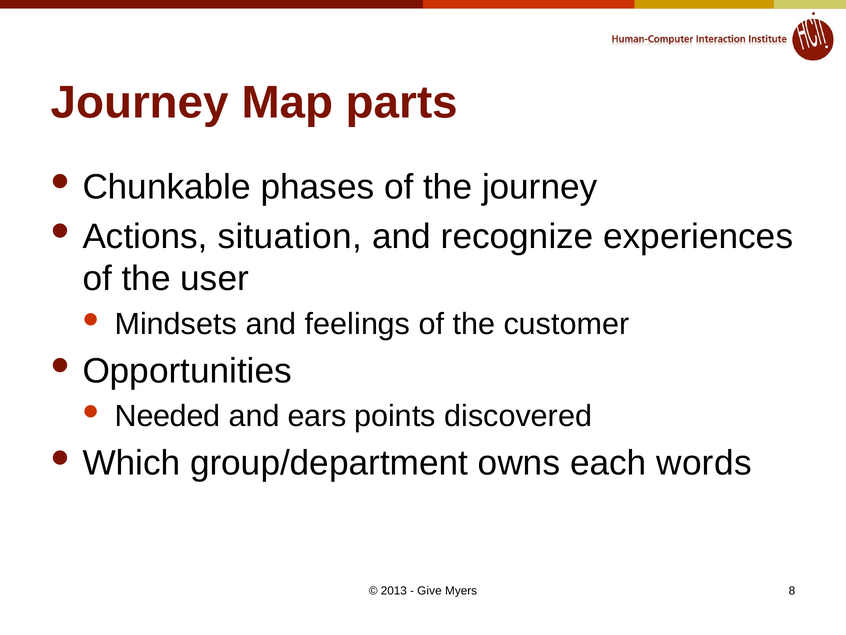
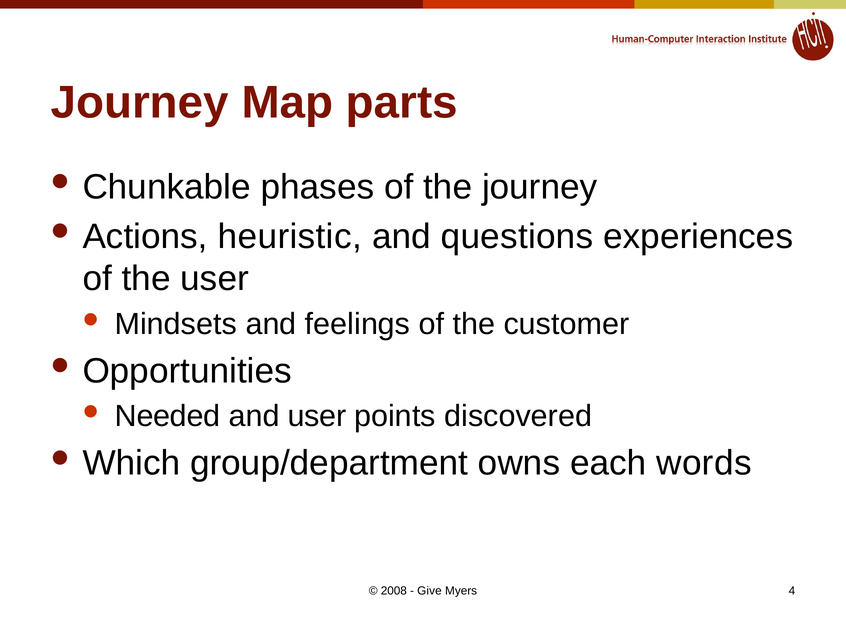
situation: situation -> heuristic (290, 236)
recognize: recognize -> questions (517, 236)
and ears: ears -> user (317, 416)
2013: 2013 -> 2008 (394, 590)
8: 8 -> 4 (792, 590)
